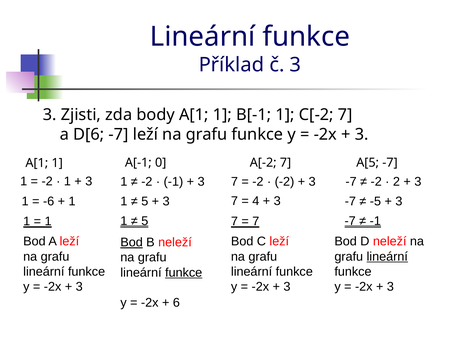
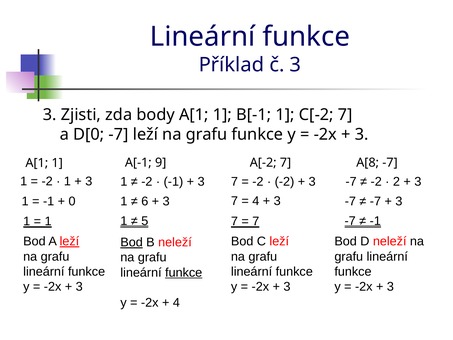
D[6: D[6 -> D[0 (89, 134)
0: 0 -> 9 (161, 163)
A[5: A[5 -> A[8 (368, 163)
5: 5 -> 6 (145, 201)
-6: -6 -> -1 (49, 201)
1: 1 -> 0 (72, 201)
-5: -5 -> -7 (375, 201)
leží underline: none -> present (69, 241)
lineární underline: present -> none (387, 256)
6: 6 -> 4 (176, 303)
